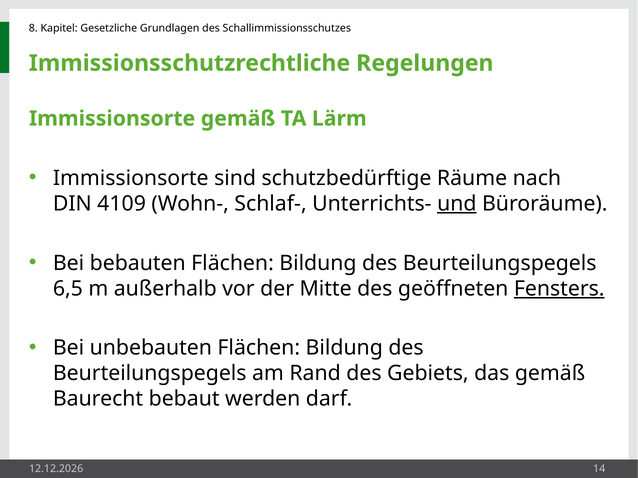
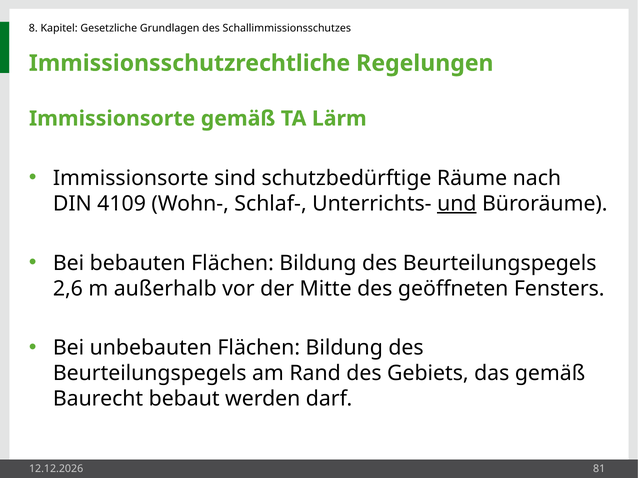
6,5: 6,5 -> 2,6 (68, 289)
Fensters underline: present -> none (559, 289)
14: 14 -> 81 (599, 469)
